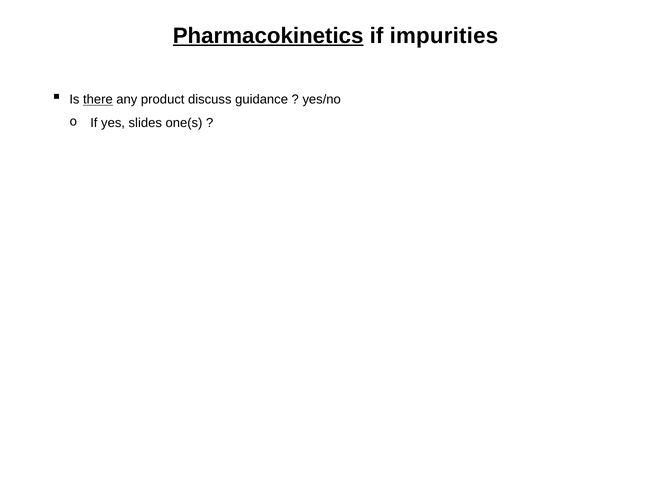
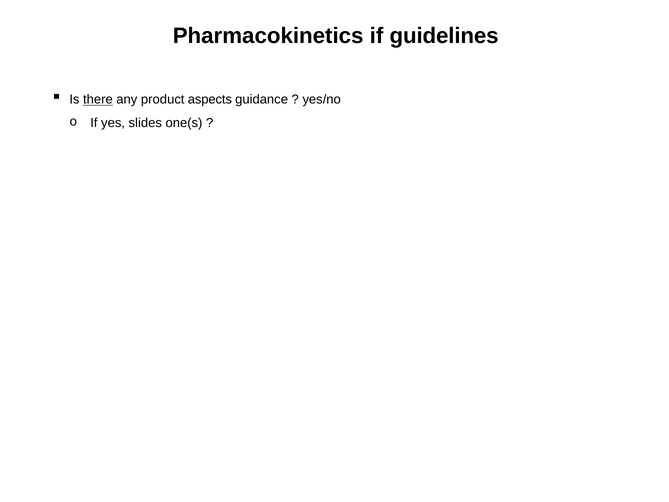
Pharmacokinetics underline: present -> none (268, 36)
impurities: impurities -> guidelines (444, 36)
discuss: discuss -> aspects (210, 100)
